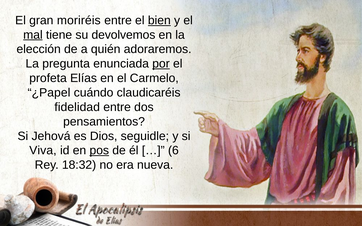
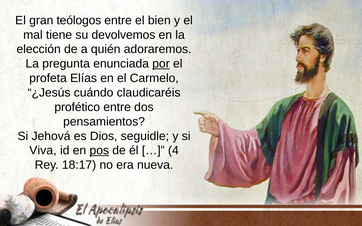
moriréis: moriréis -> teólogos (79, 20)
bien underline: present -> none (159, 20)
mal underline: present -> none (33, 35)
¿Papel: ¿Papel -> ¿Jesús (49, 93)
fidelidad: fidelidad -> profético (77, 107)
6: 6 -> 4 (173, 151)
18:32: 18:32 -> 18:17 (79, 165)
